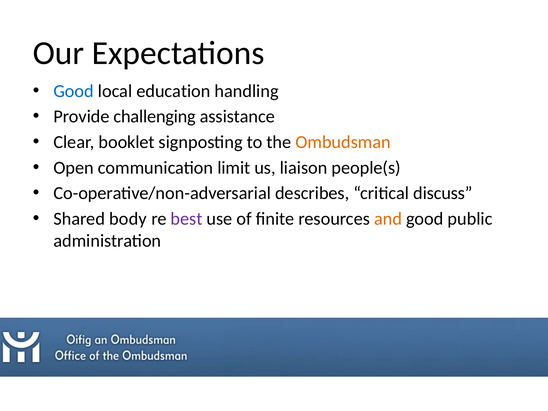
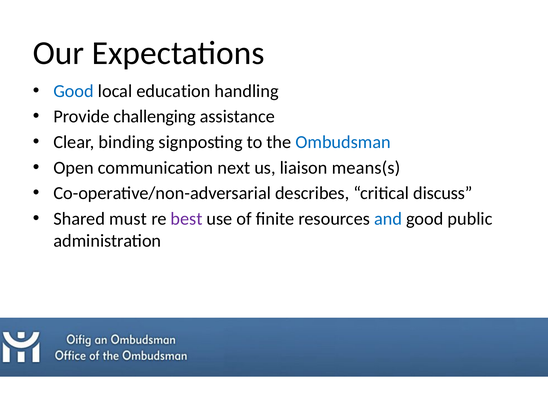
booklet: booklet -> binding (127, 142)
Ombudsman colour: orange -> blue (343, 142)
limit: limit -> next (234, 168)
people(s: people(s -> means(s (366, 168)
body: body -> must (128, 219)
and colour: orange -> blue (388, 219)
